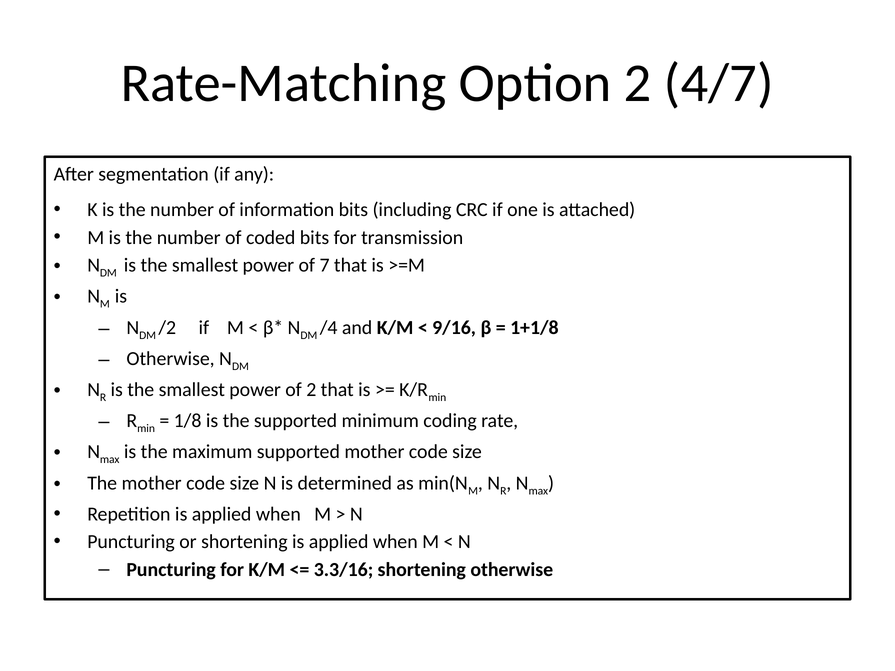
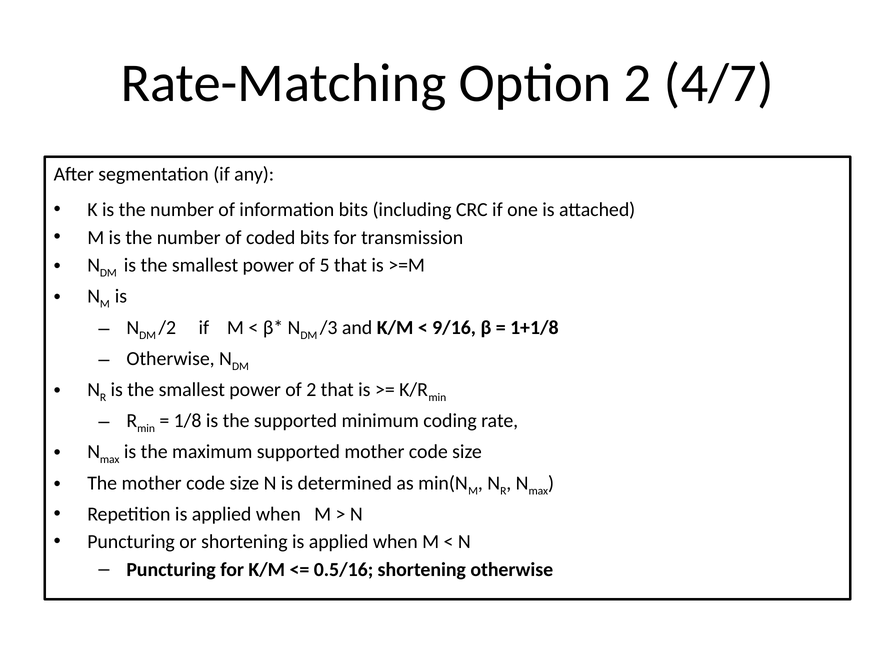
7: 7 -> 5 (325, 265)
/4: /4 -> /3 (329, 328)
3.3/16: 3.3/16 -> 0.5/16 (344, 570)
